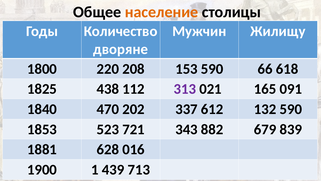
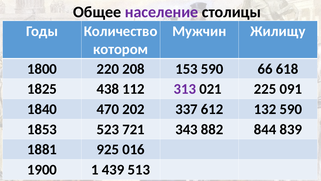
население colour: orange -> purple (162, 12)
дворяне: дворяне -> котором (121, 49)
165: 165 -> 225 (265, 89)
679: 679 -> 844 (265, 129)
628: 628 -> 925 (108, 149)
713: 713 -> 513 (139, 169)
